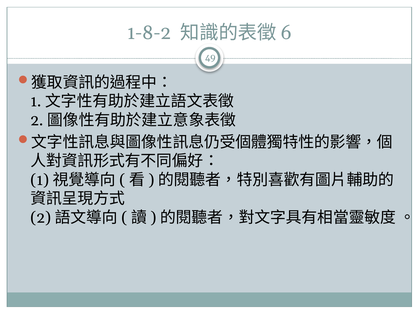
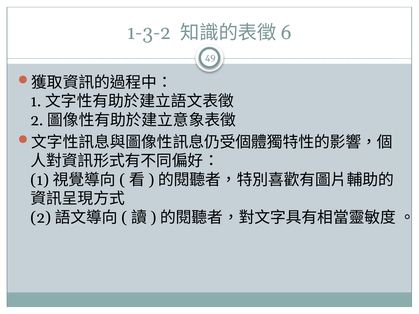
1-8-2: 1-8-2 -> 1-3-2 (149, 33)
